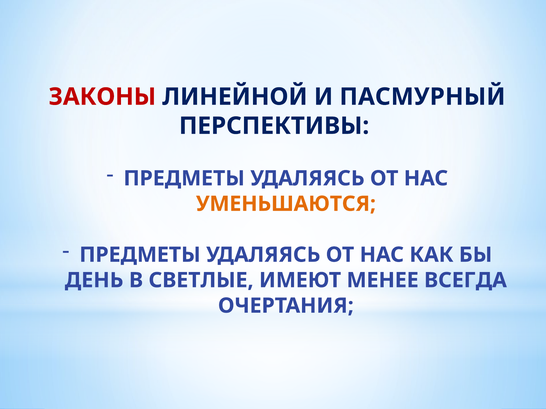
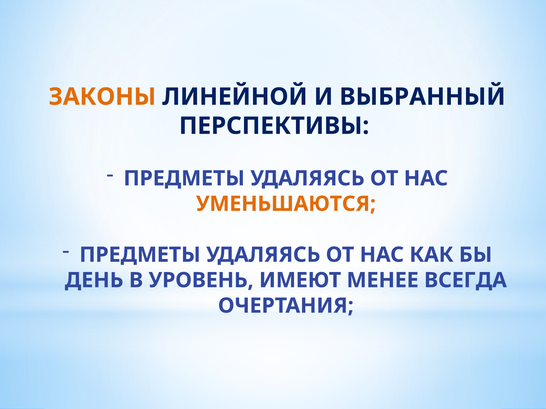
ЗАКОНЫ colour: red -> orange (102, 97)
ПАСМУРНЫЙ: ПАСМУРНЫЙ -> ВЫБРАННЫЙ (422, 97)
СВЕТЛЫЕ: СВЕТЛЫЕ -> УРОВЕНЬ (201, 281)
